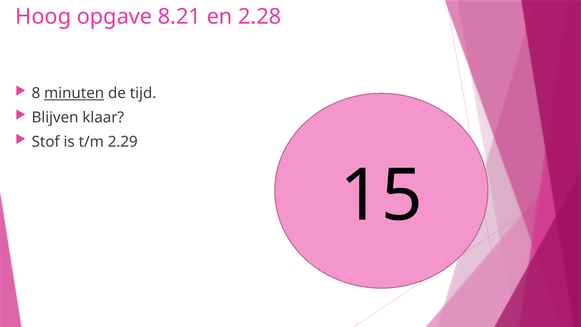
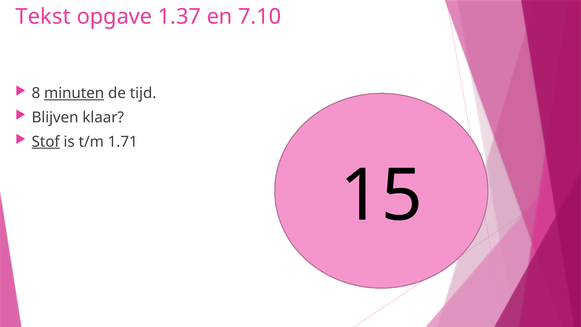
Hoog: Hoog -> Tekst (43, 17)
8.21: 8.21 -> 1.37 (179, 17)
2.28: 2.28 -> 7.10 (260, 17)
Stof underline: none -> present (46, 142)
2.29: 2.29 -> 1.71 (123, 142)
